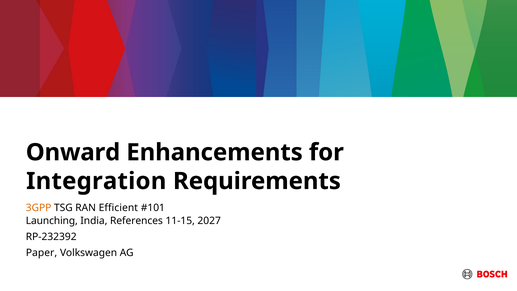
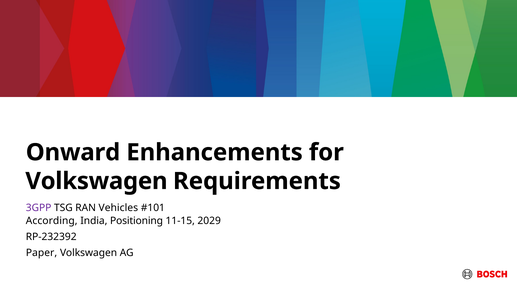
Integration: Integration -> Volkswagen (96, 181)
3GPP colour: orange -> purple (39, 208)
Efficient: Efficient -> Vehicles (118, 208)
Launching: Launching -> According (52, 221)
References: References -> Positioning (136, 221)
2027: 2027 -> 2029 (209, 221)
